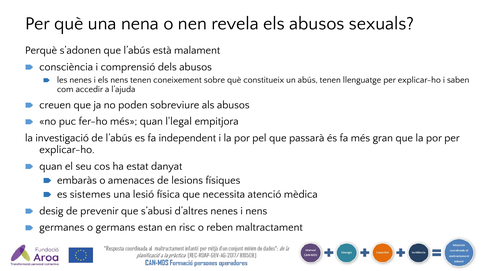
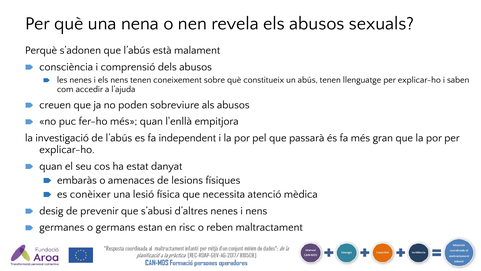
l'legal: l'legal -> l'enllà (179, 121)
sistemes: sistemes -> conèixer (90, 194)
